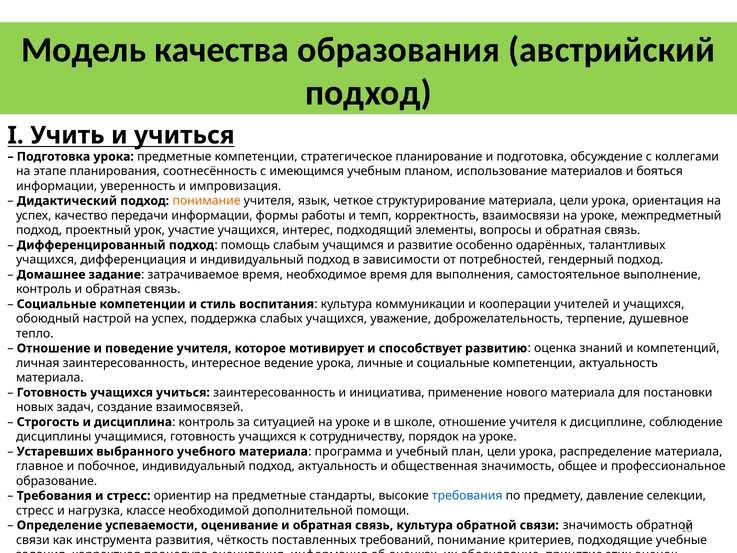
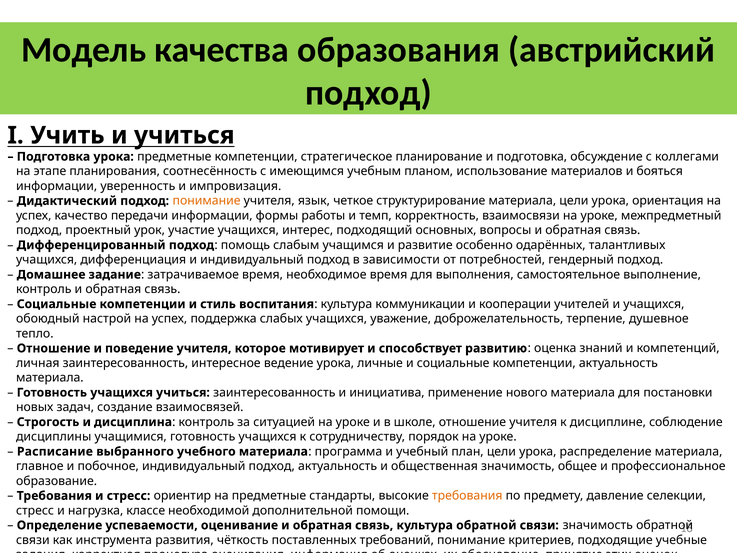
элементы: элементы -> основных (446, 230)
Устаревших: Устаревших -> Расписание (55, 451)
требования colour: blue -> orange (467, 496)
